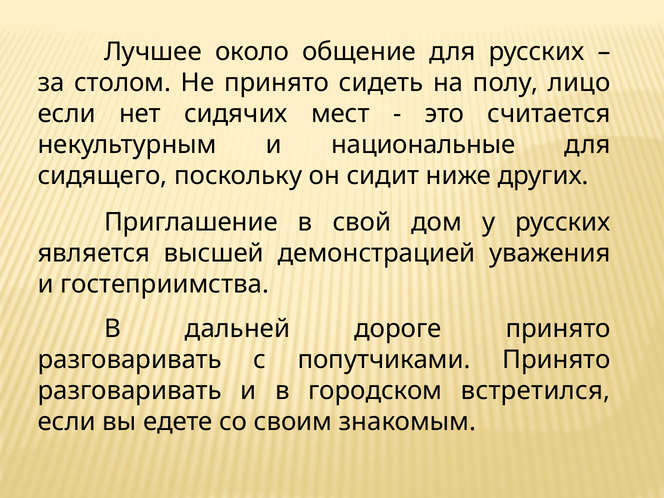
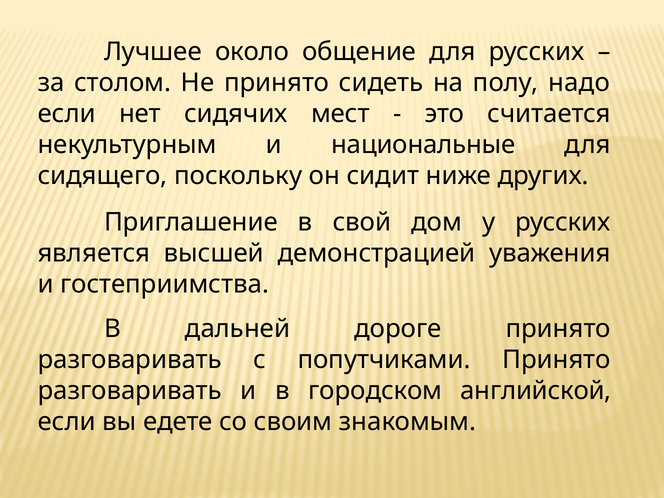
лицо: лицо -> надо (579, 83)
встретился: встретился -> английской (536, 391)
